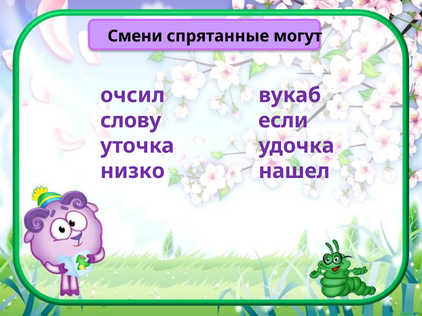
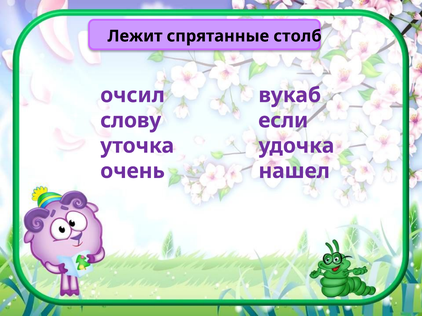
Смени: Смени -> Лежит (135, 36)
могут: могут -> столб (298, 36)
низко: низко -> очень (133, 171)
